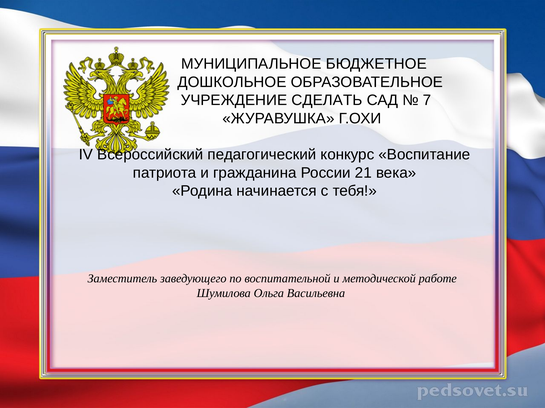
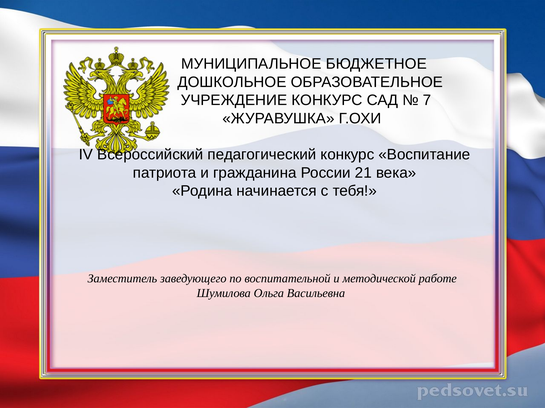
УЧРЕЖДЕНИЕ СДЕЛАТЬ: СДЕЛАТЬ -> КОНКУРС (327, 100)
